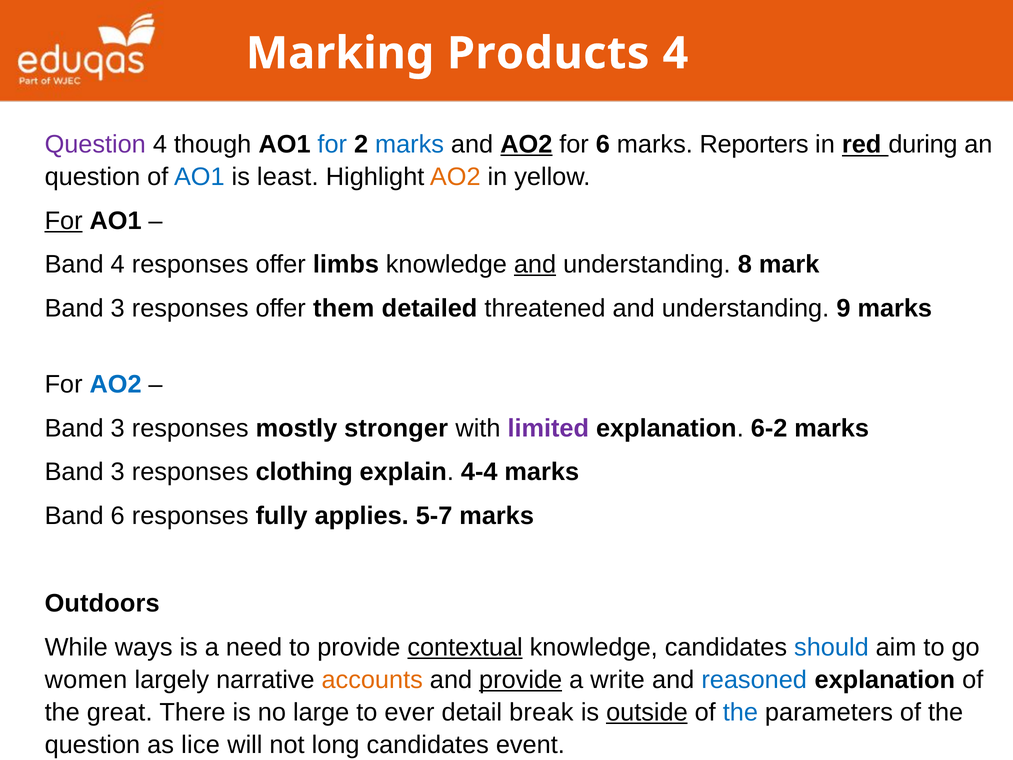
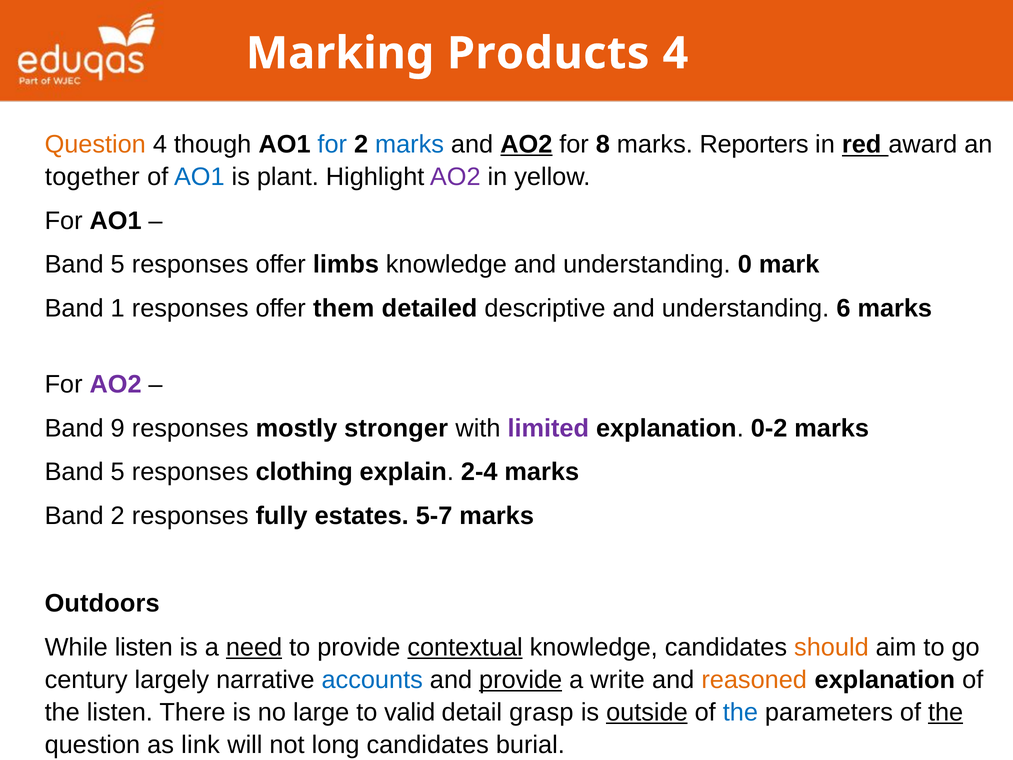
Question colour: purple -> orange (95, 144)
for 6: 6 -> 8 (603, 144)
during: during -> award (923, 144)
question: question -> together (92, 177)
least: least -> plant (288, 177)
AO2 colour: orange -> purple (455, 177)
For underline: present -> none (64, 221)
4: 4 -> 5 (118, 264)
and underline: present -> none (535, 264)
8: 8 -> 0 (745, 264)
3: 3 -> 1 (118, 308)
threatened: threatened -> descriptive (545, 308)
9: 9 -> 6 (844, 308)
AO2 colour: blue -> purple (116, 384)
3: 3 -> 9 (118, 428)
6-2: 6-2 -> 0-2 (769, 428)
3: 3 -> 5 (118, 472)
4-4: 4-4 -> 2-4 (479, 472)
Band 6: 6 -> 2 (118, 516)
applies: applies -> estates (362, 516)
While ways: ways -> listen (144, 647)
need underline: none -> present (254, 647)
should colour: blue -> orange (831, 647)
women: women -> century (86, 679)
accounts colour: orange -> blue (372, 679)
reasoned colour: blue -> orange (754, 679)
the great: great -> listen (120, 712)
ever: ever -> valid (410, 712)
break: break -> grasp (541, 712)
the underline: none -> present (946, 712)
lice: lice -> link (201, 744)
event: event -> burial (530, 744)
